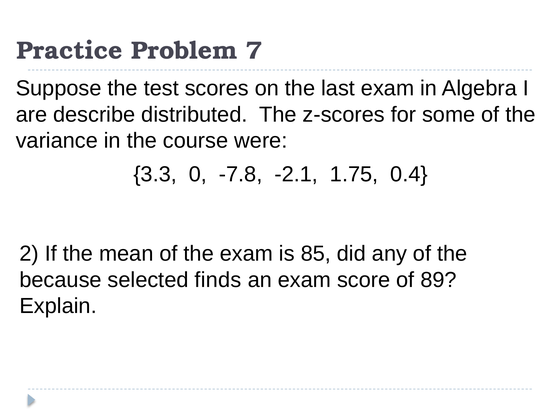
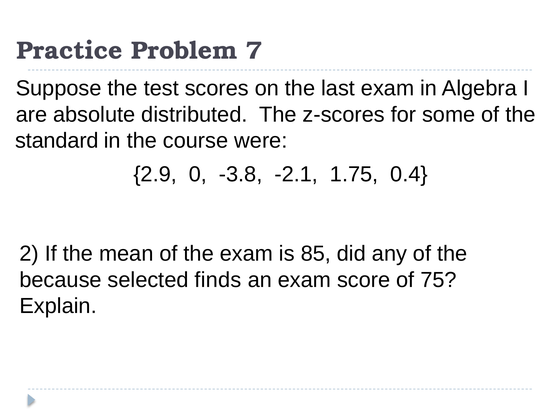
describe: describe -> absolute (94, 115)
variance: variance -> standard (57, 141)
3.3: 3.3 -> 2.9 (155, 174)
-7.8: -7.8 -> -3.8 (241, 174)
89: 89 -> 75 (439, 280)
